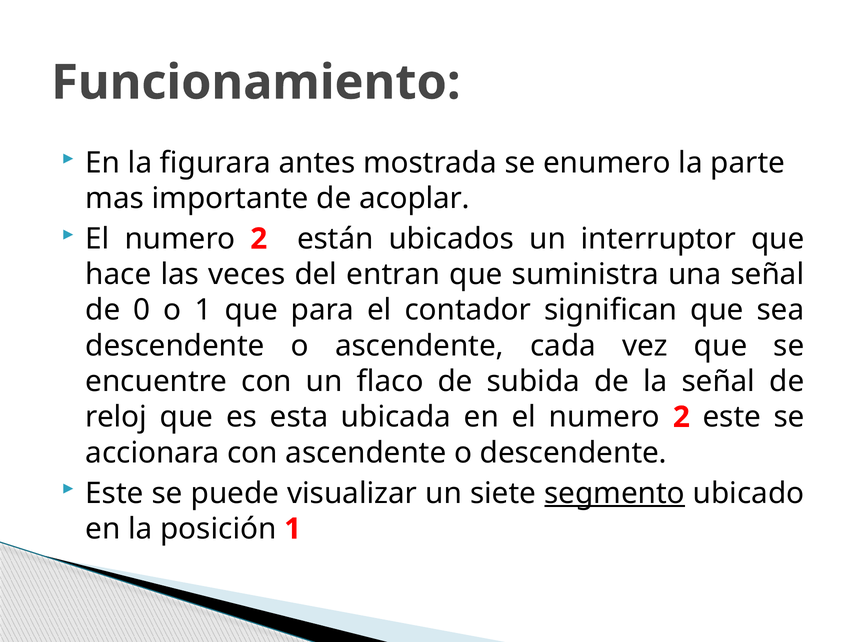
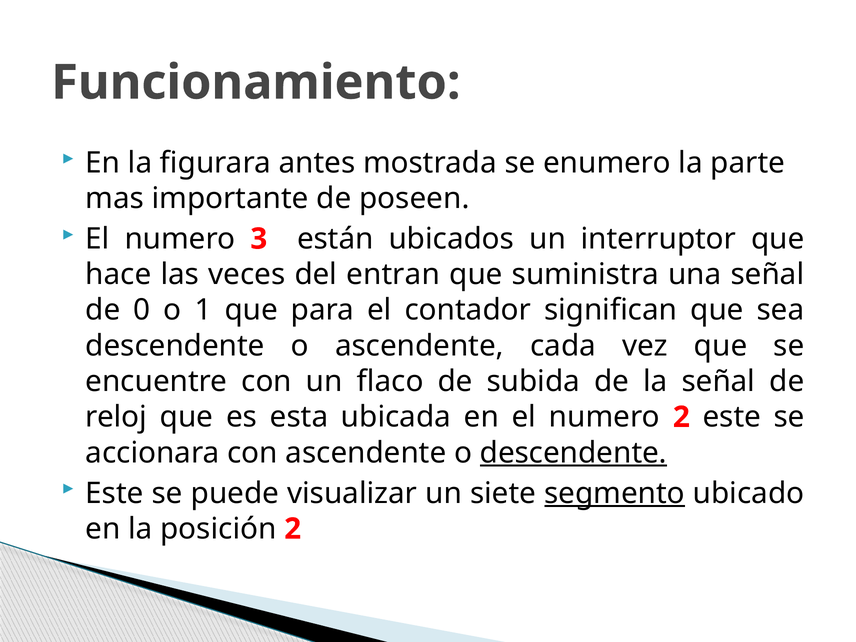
acoplar: acoplar -> poseen (414, 198)
2: 2 -> 3 (259, 239)
descendente underline: none -> present (573, 453)
posición 1: 1 -> 2 (293, 529)
